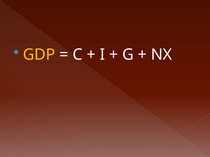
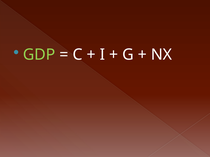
GDP colour: yellow -> light green (39, 55)
